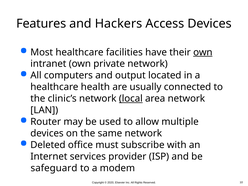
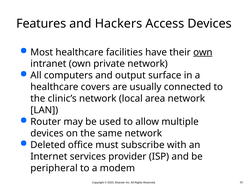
located: located -> surface (165, 75)
health: health -> covers (95, 87)
local underline: present -> none (131, 99)
safeguard: safeguard -> peripheral (54, 168)
